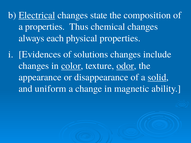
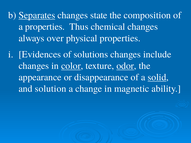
Electrical: Electrical -> Separates (37, 15)
each: each -> over (55, 38)
uniform: uniform -> solution (50, 89)
